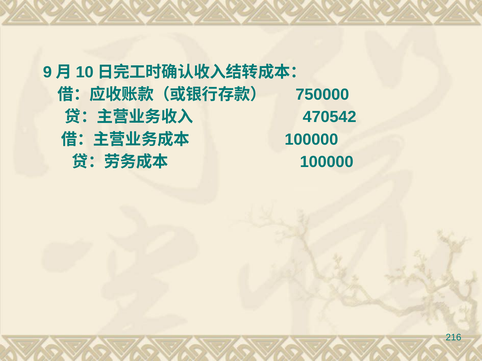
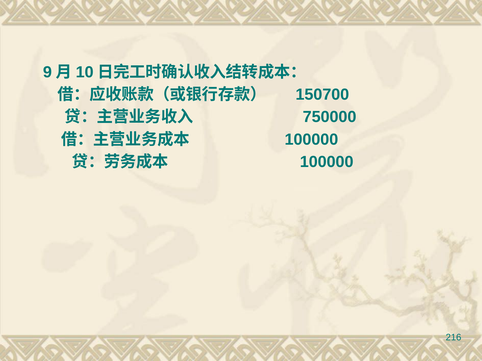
750000: 750000 -> 150700 (322, 95)
470542: 470542 -> 750000 (330, 117)
